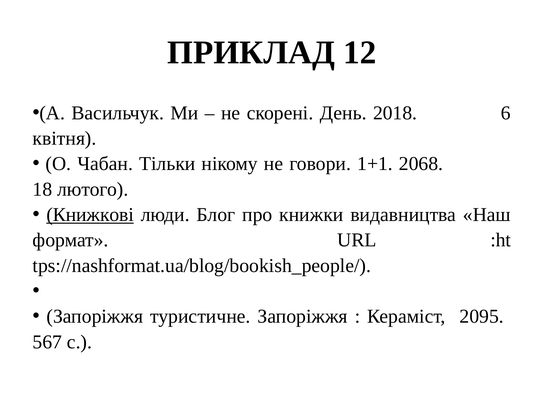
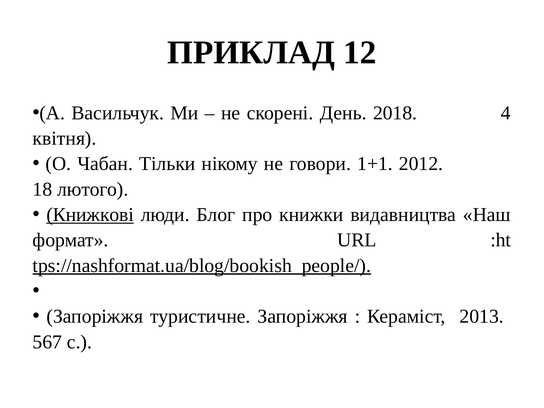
6: 6 -> 4 (506, 113)
2068: 2068 -> 2012 (421, 164)
tps://nashformat.ua/blog/bookish_people/ underline: none -> present (202, 266)
2095: 2095 -> 2013 (482, 317)
